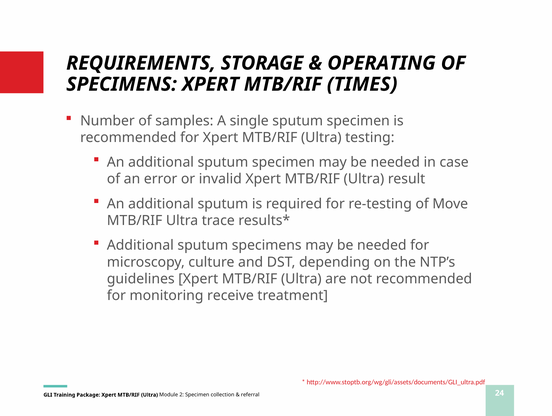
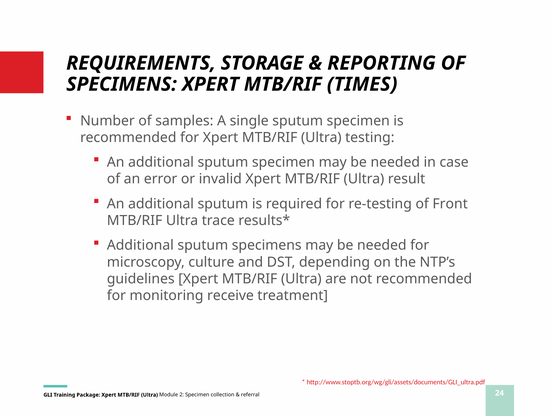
OPERATING: OPERATING -> REPORTING (381, 63)
Move: Move -> Front (450, 204)
